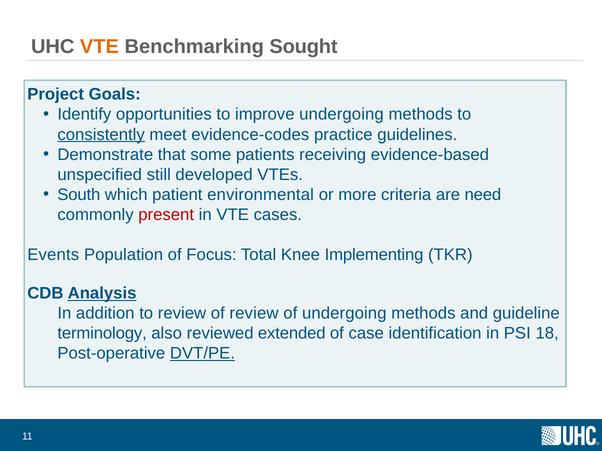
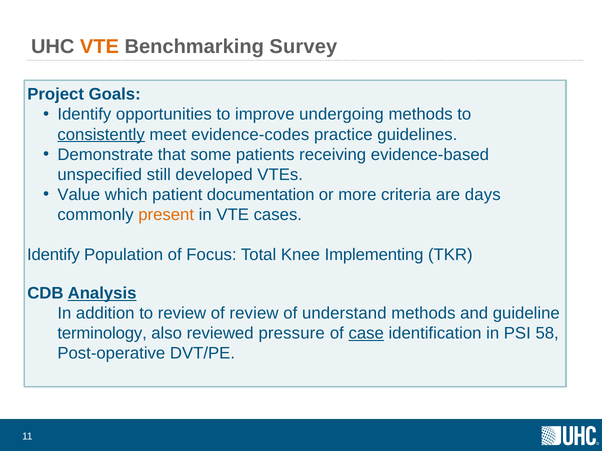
Sought: Sought -> Survey (303, 47)
South: South -> Value (79, 195)
environmental: environmental -> documentation (261, 195)
need: need -> days (483, 195)
present colour: red -> orange (166, 215)
Events: Events -> Identify (53, 255)
of undergoing: undergoing -> understand (344, 314)
extended: extended -> pressure (292, 334)
case underline: none -> present (366, 334)
18: 18 -> 58 (547, 334)
DVT/PE underline: present -> none (202, 354)
